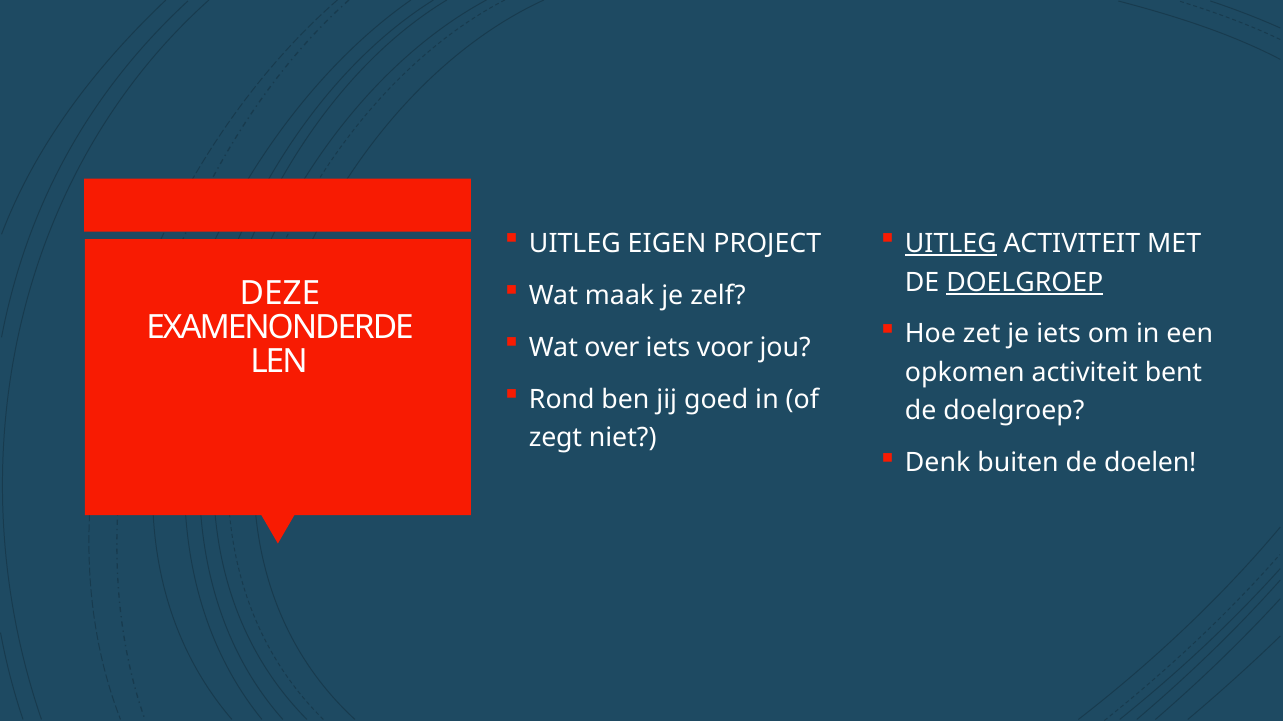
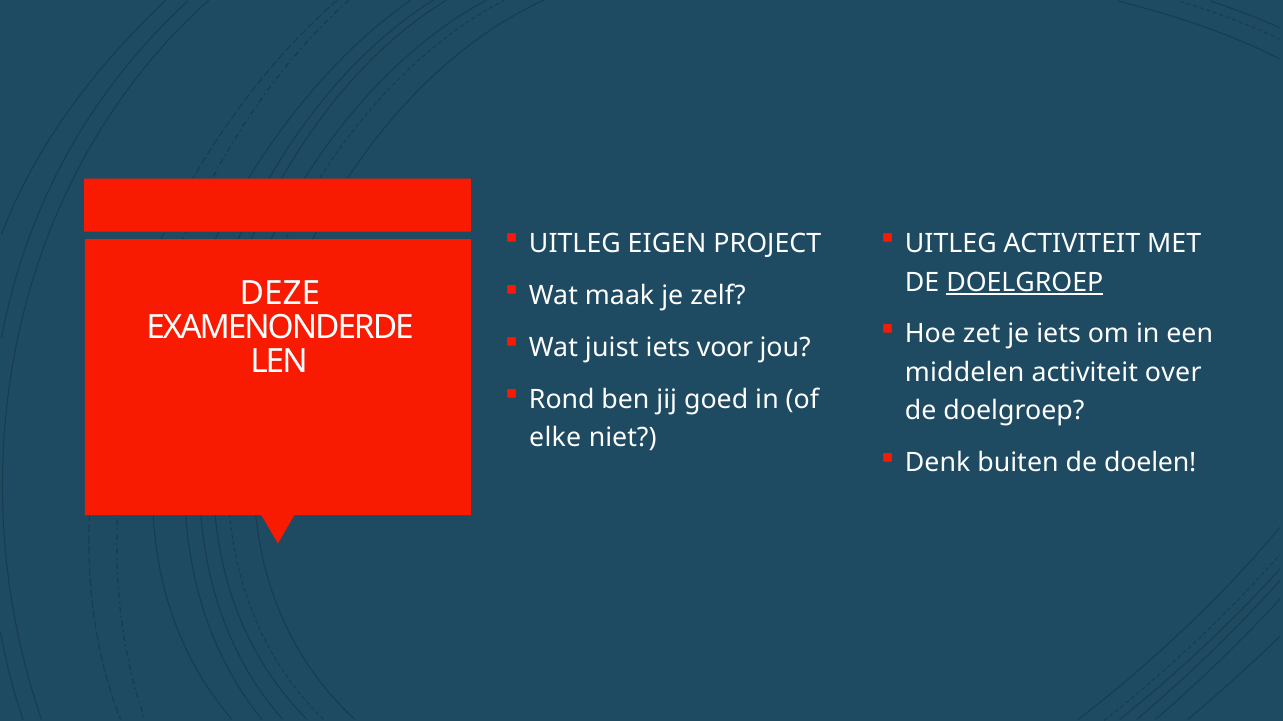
UITLEG underline: present -> none (951, 244)
over: over -> juist (612, 348)
opkomen: opkomen -> middelen (965, 373)
bent: bent -> over (1173, 373)
zegt: zegt -> elke (555, 438)
